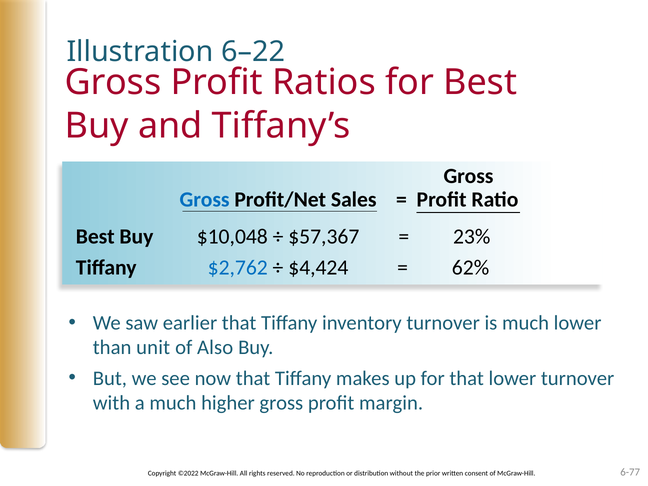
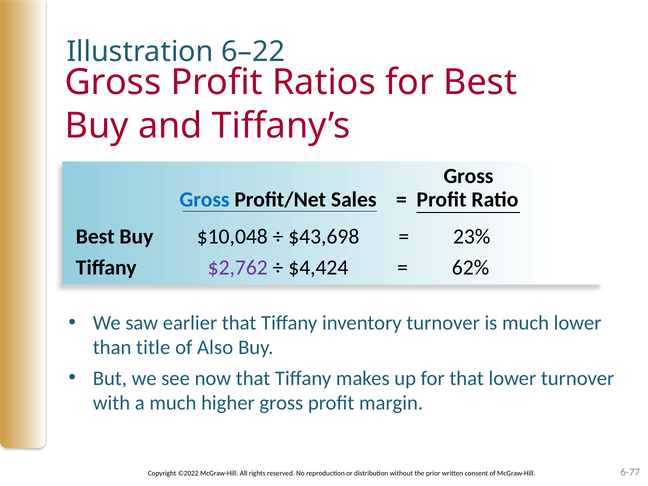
$57,367: $57,367 -> $43,698 (324, 236)
$2,762 colour: blue -> purple (238, 268)
unit: unit -> title (153, 348)
